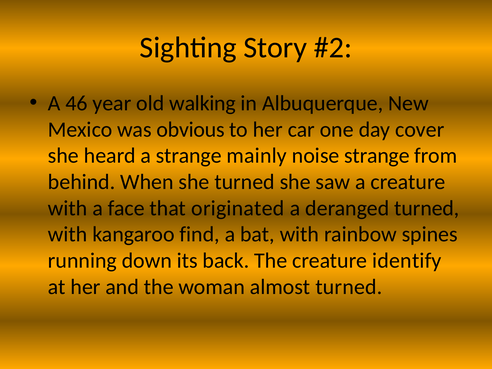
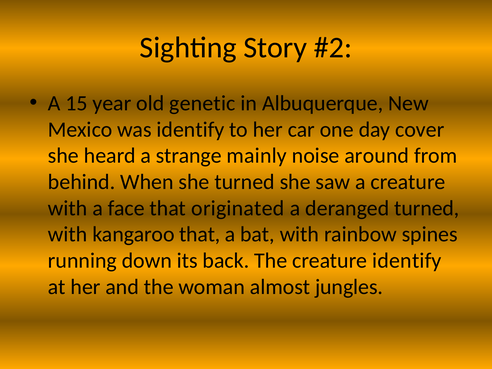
46: 46 -> 15 (77, 103)
walking: walking -> genetic (202, 103)
was obvious: obvious -> identify (190, 129)
noise strange: strange -> around (377, 156)
kangaroo find: find -> that (200, 234)
almost turned: turned -> jungles (349, 287)
